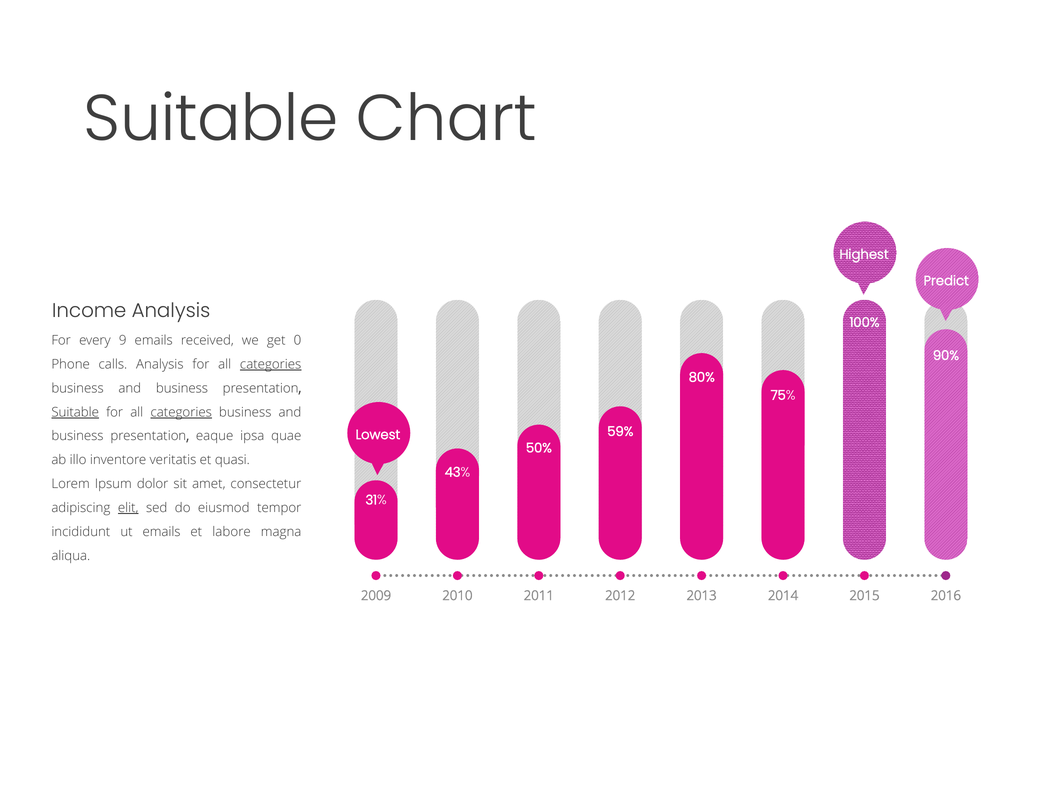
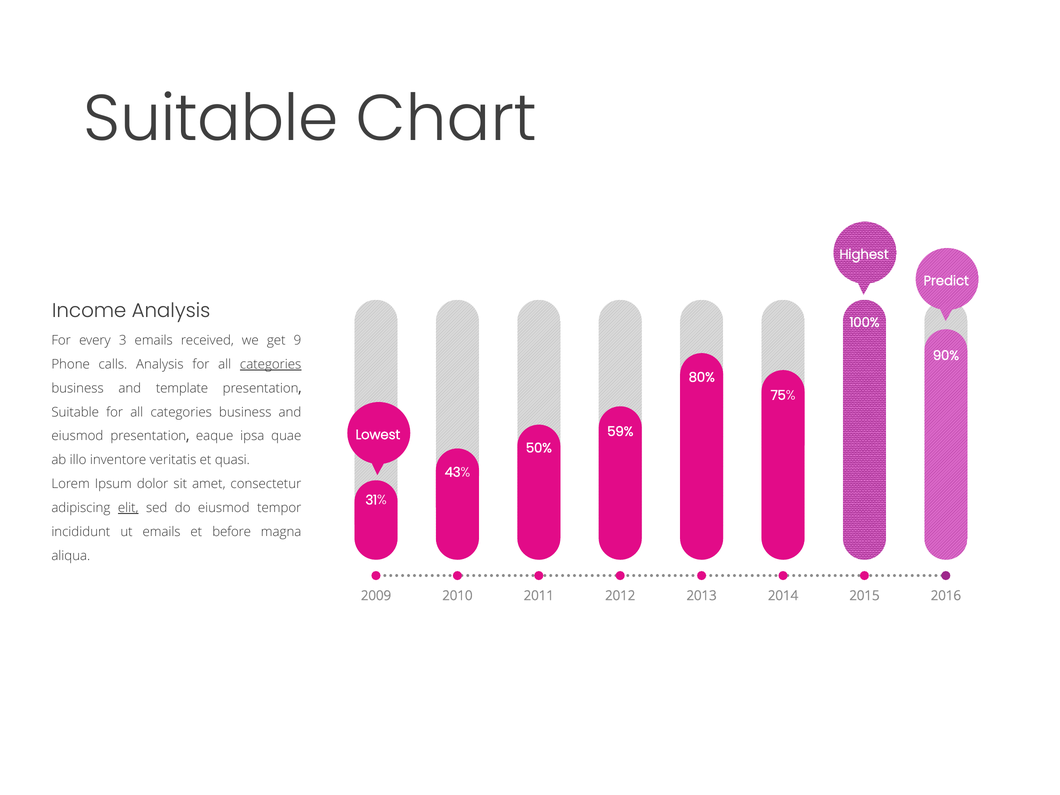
9: 9 -> 3 (123, 340)
0: 0 -> 9 (298, 340)
business: business -> template (182, 388)
Suitable underline: present -> none (75, 412)
categories underline: present -> none (181, 412)
business: business -> eiusmod (77, 436)
labore: labore -> before (232, 532)
